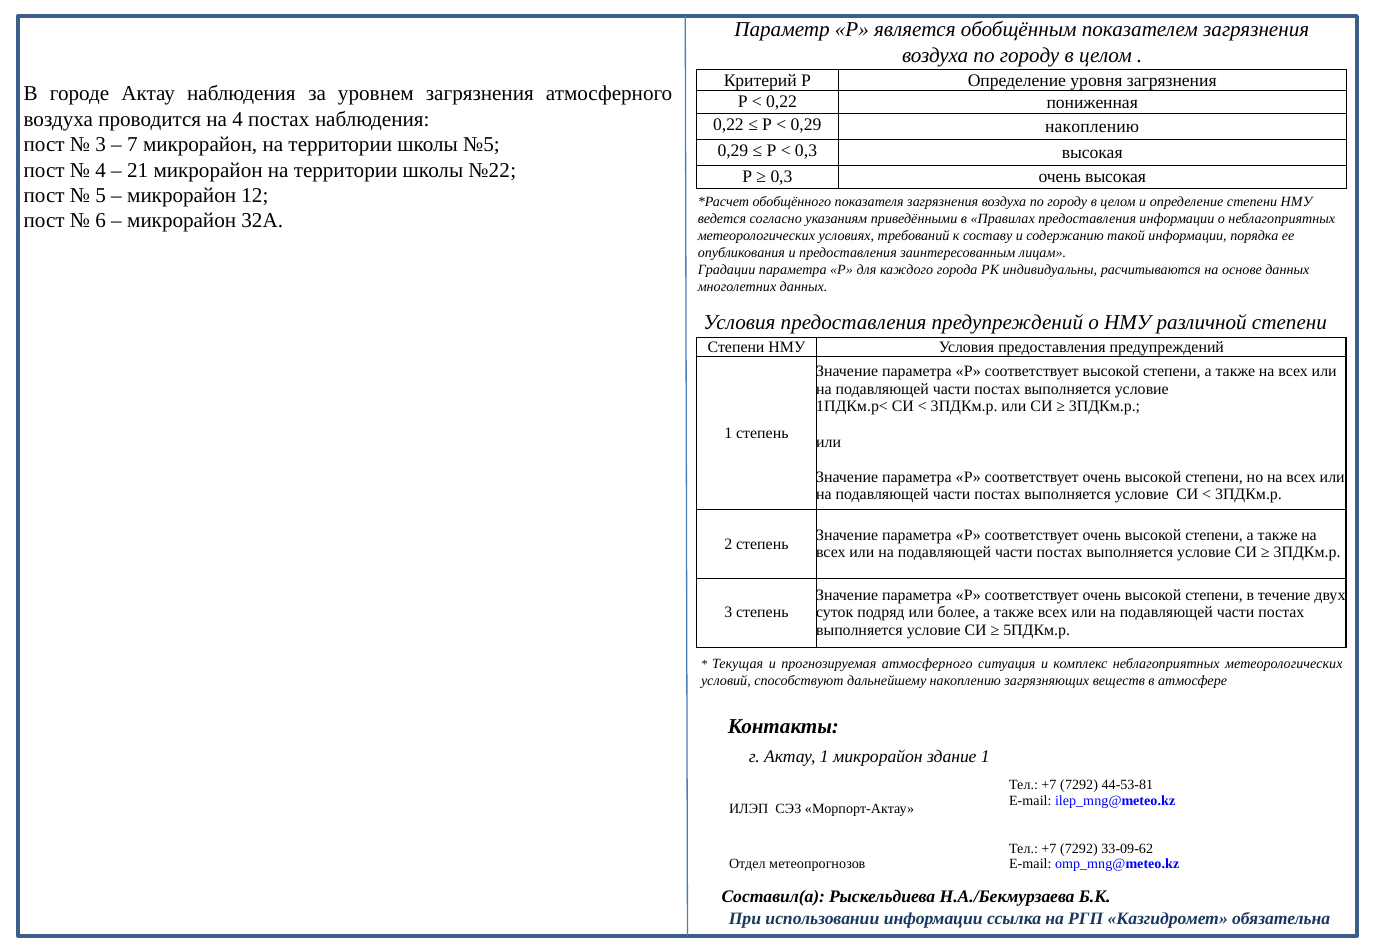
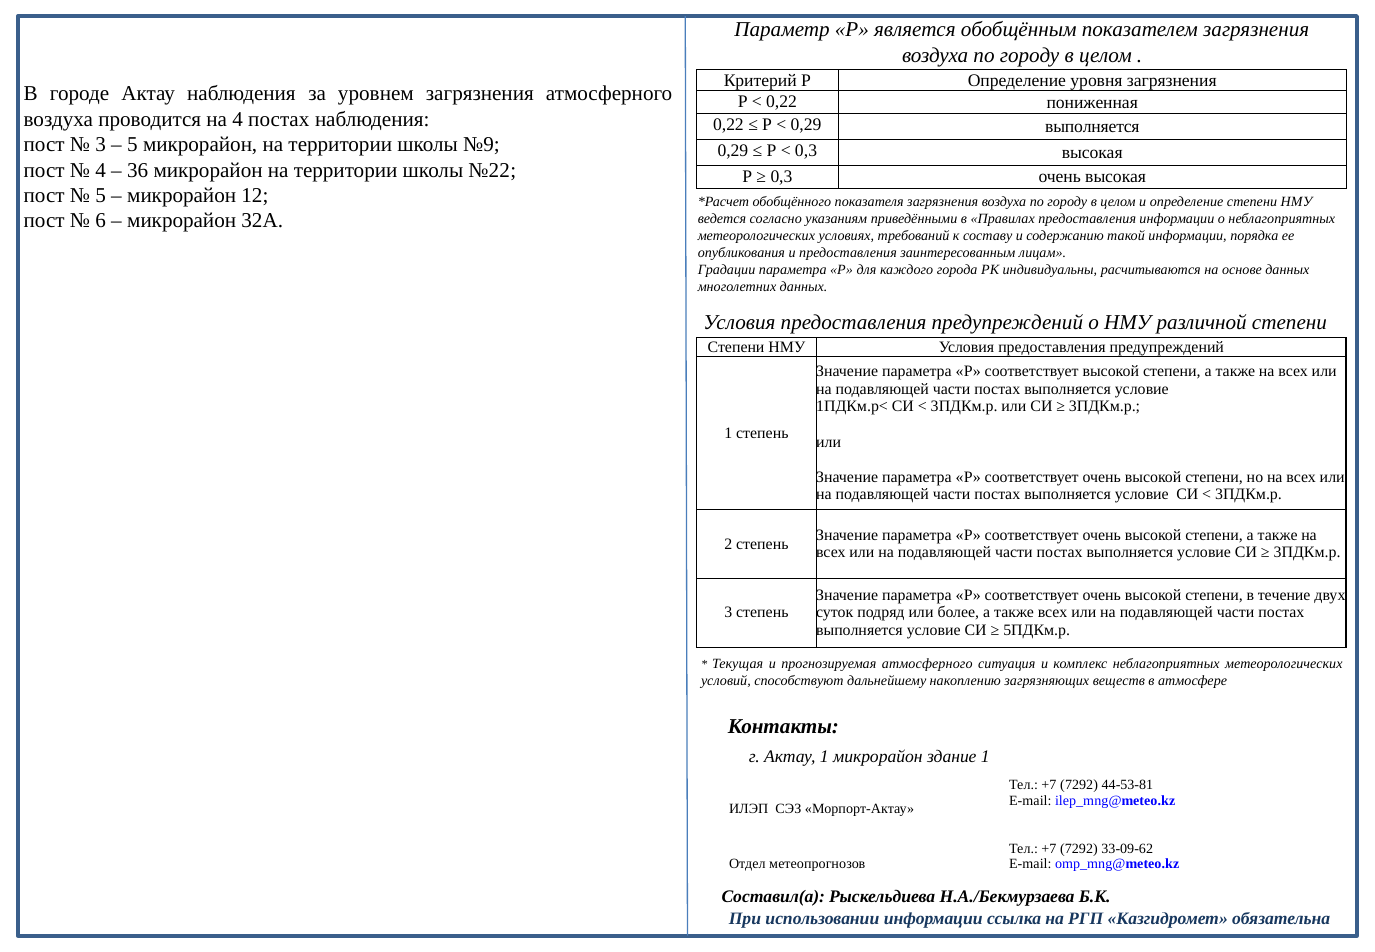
0,29 накоплению: накоплению -> выполняется (1092, 127)
7: 7 -> 5 (132, 145)
№5: №5 -> №9 (481, 145)
21: 21 -> 36 (138, 170)
